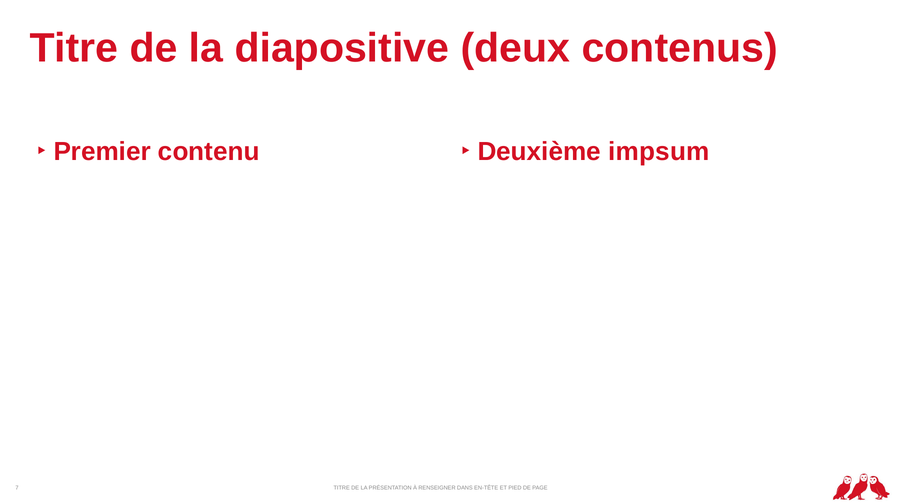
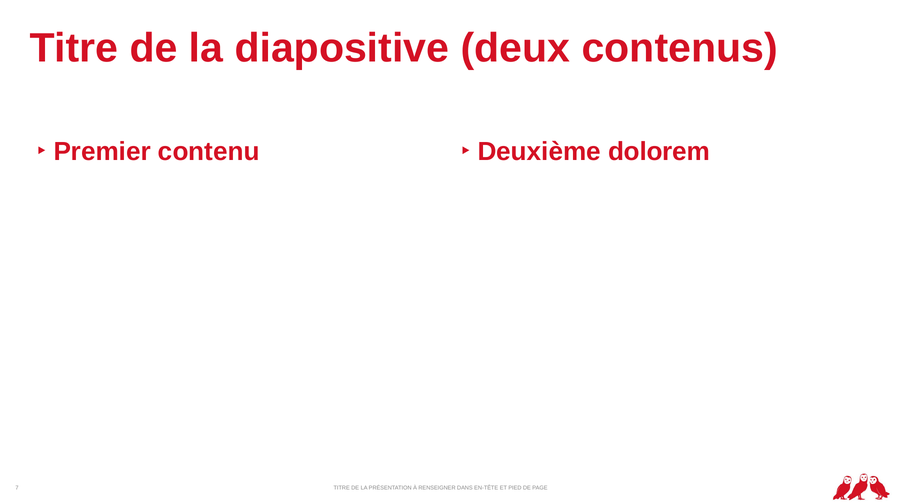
impsum: impsum -> dolorem (659, 152)
